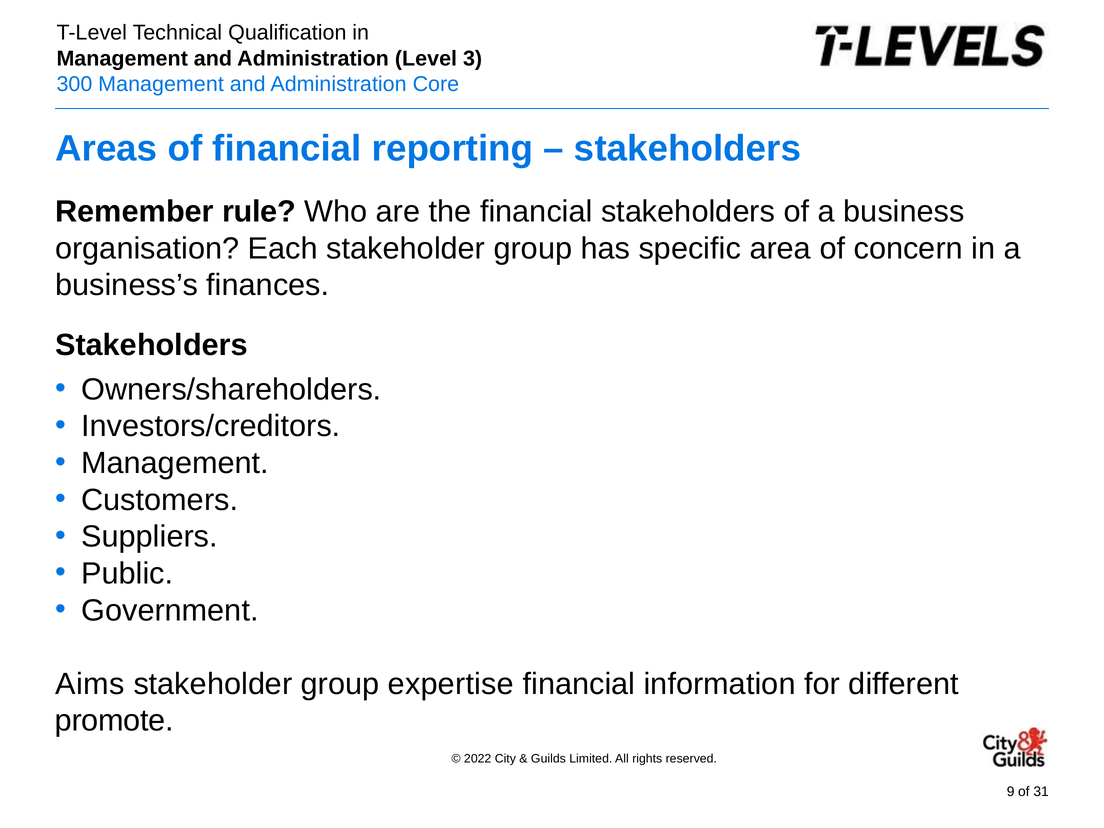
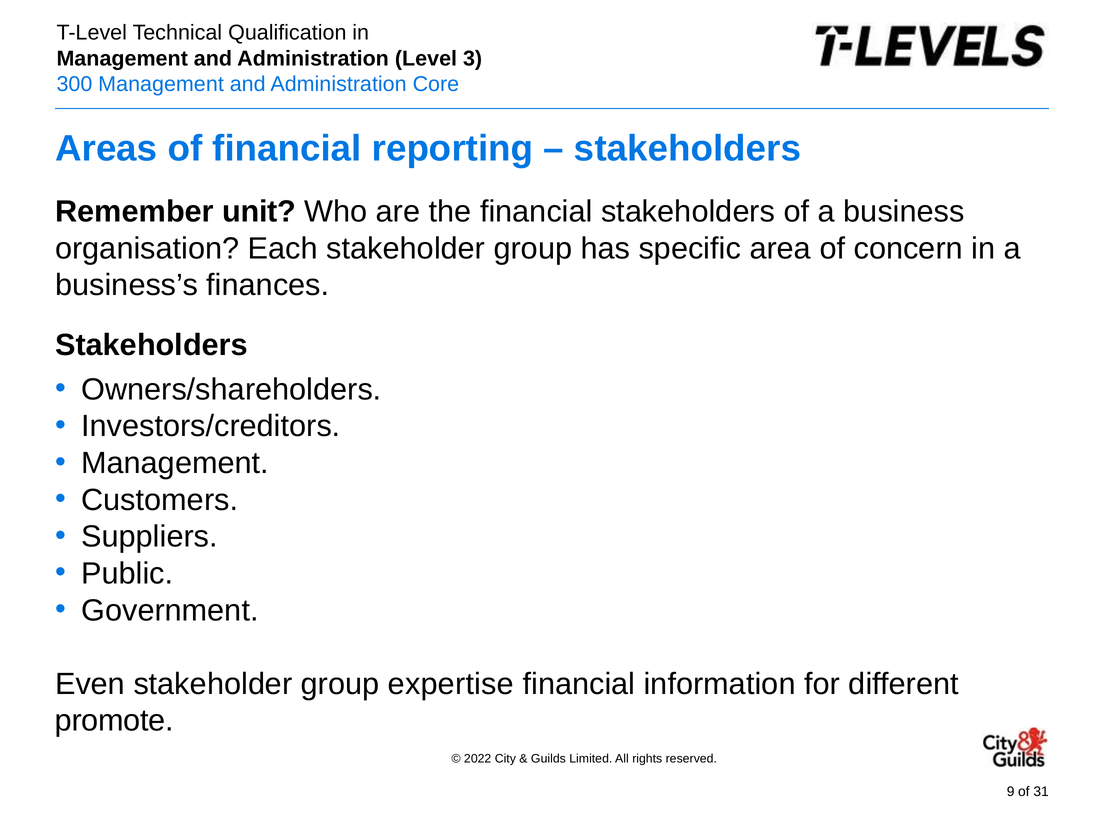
rule: rule -> unit (259, 212)
Aims: Aims -> Even (90, 684)
